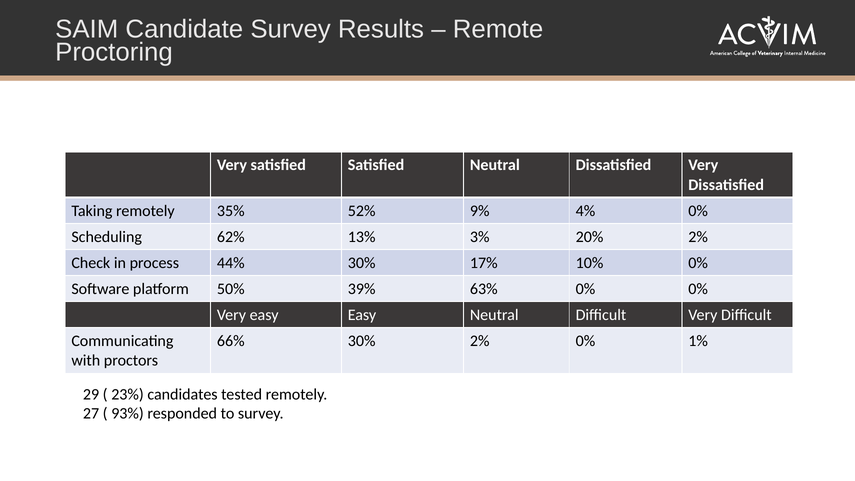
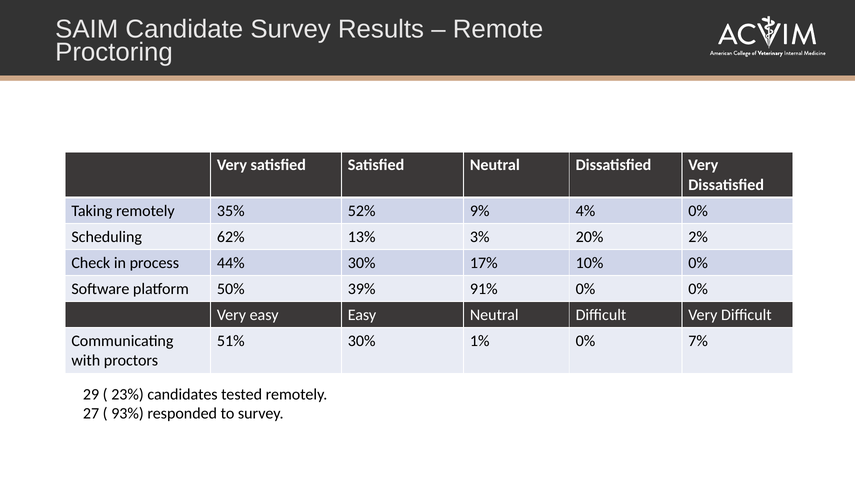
63%: 63% -> 91% (484, 289)
66%: 66% -> 51% (231, 341)
30% 2%: 2% -> 1% (480, 341)
1%: 1% -> 7% (698, 341)
